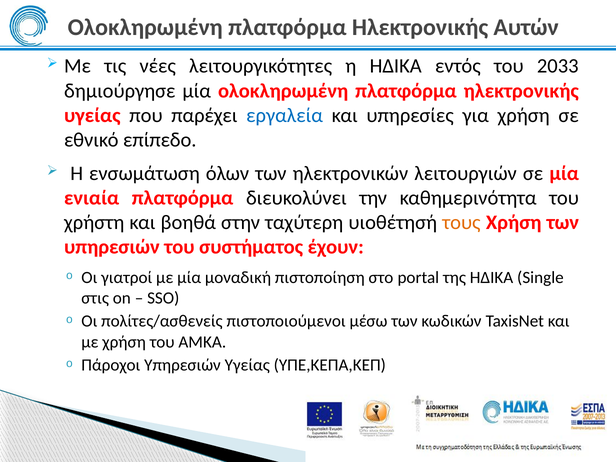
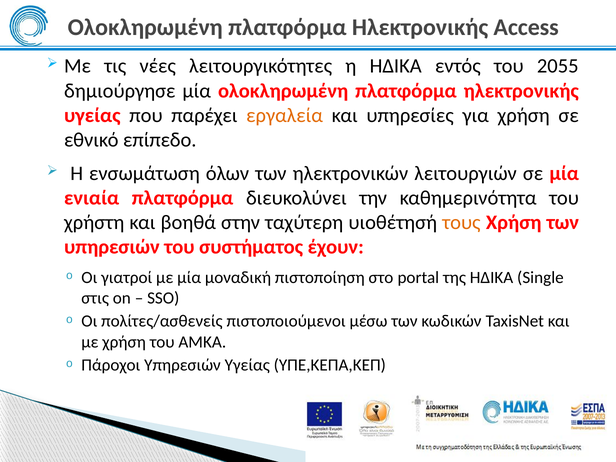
Αυτών: Αυτών -> Access (526, 27)
2033: 2033 -> 2055 (558, 66)
εργαλεία colour: blue -> orange (285, 115)
